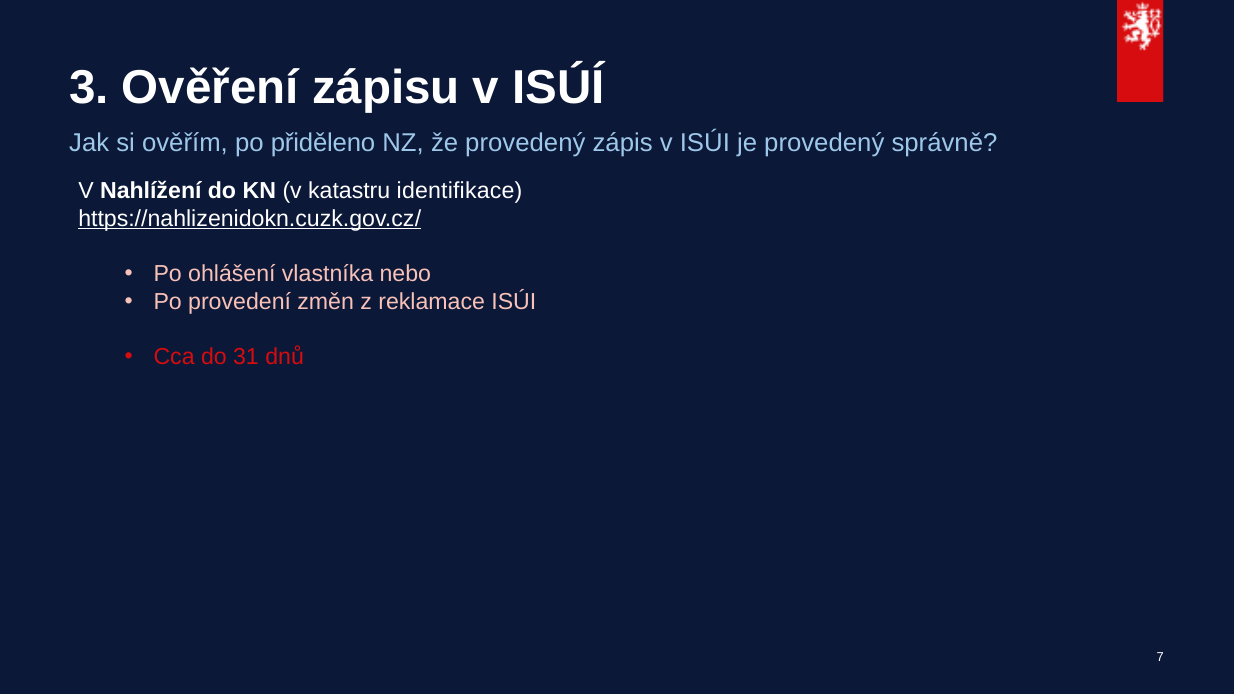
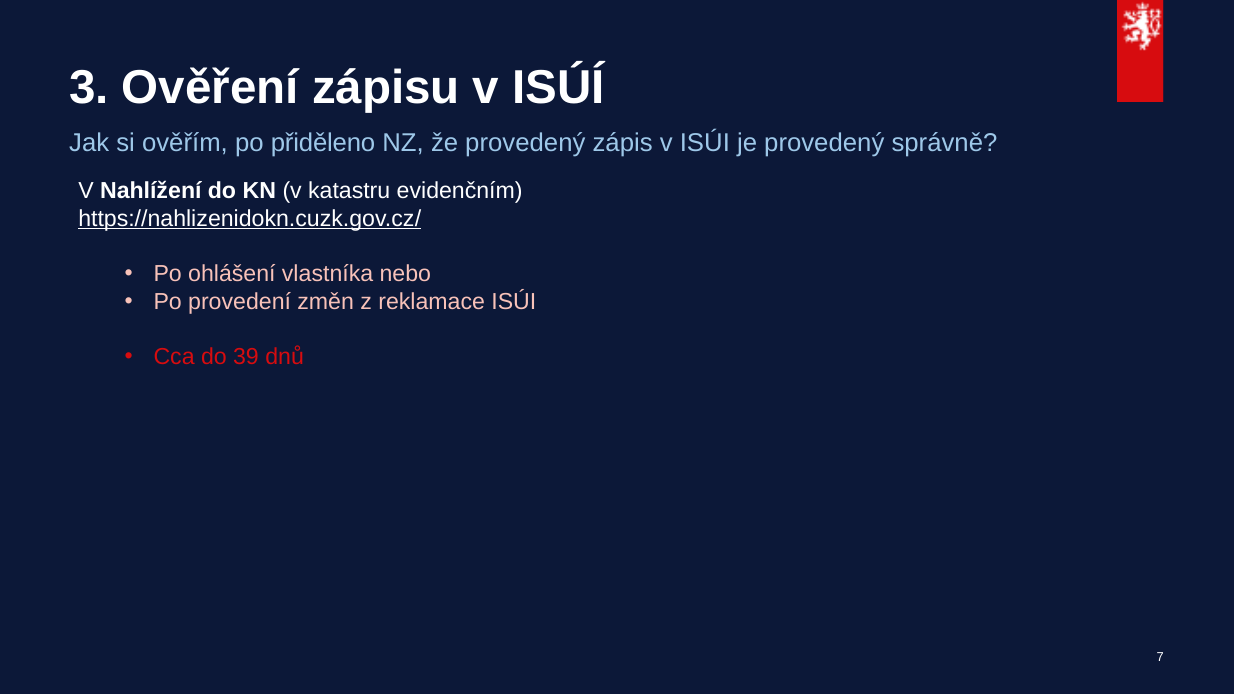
identifikace: identifikace -> evidenčním (460, 191)
31: 31 -> 39 (246, 357)
